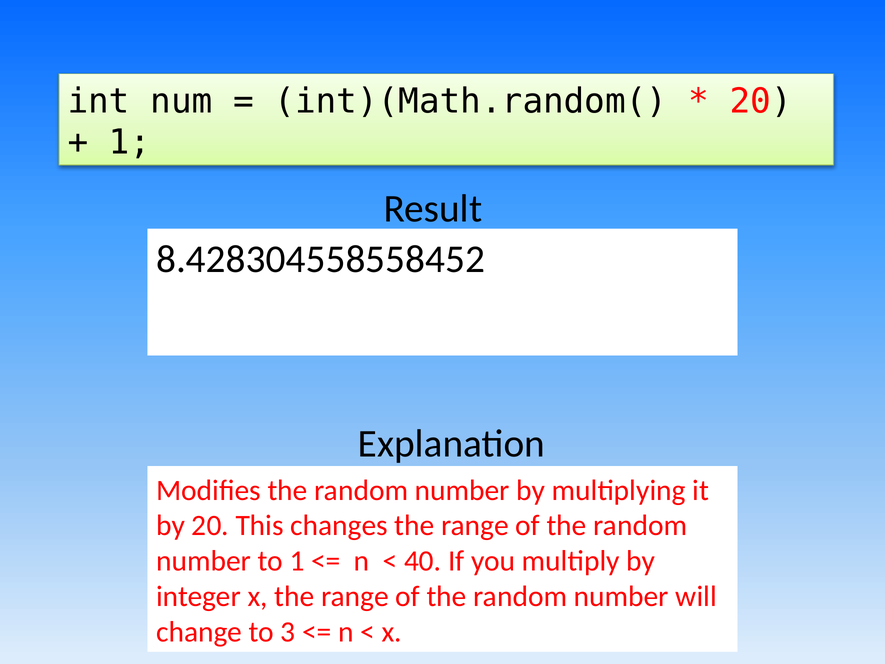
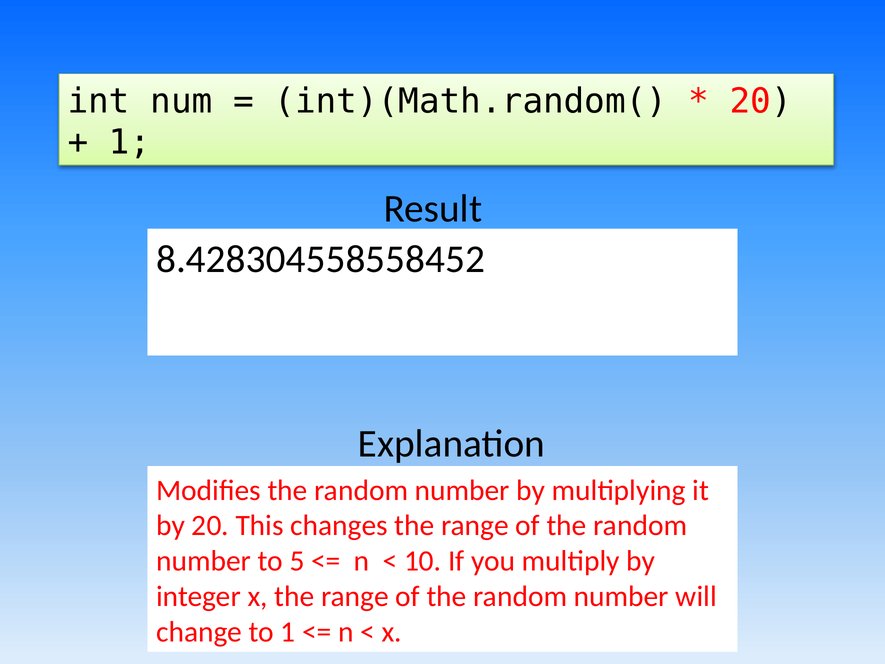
to 1: 1 -> 5 (297, 561)
40: 40 -> 10 (423, 561)
to 3: 3 -> 1 (288, 632)
